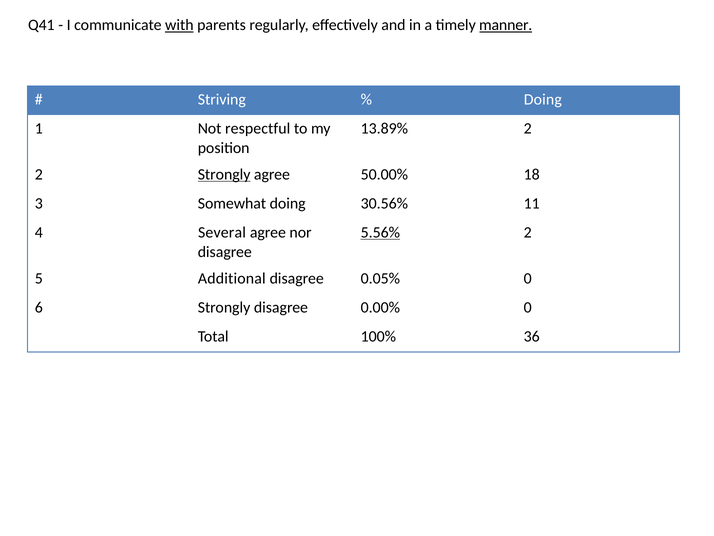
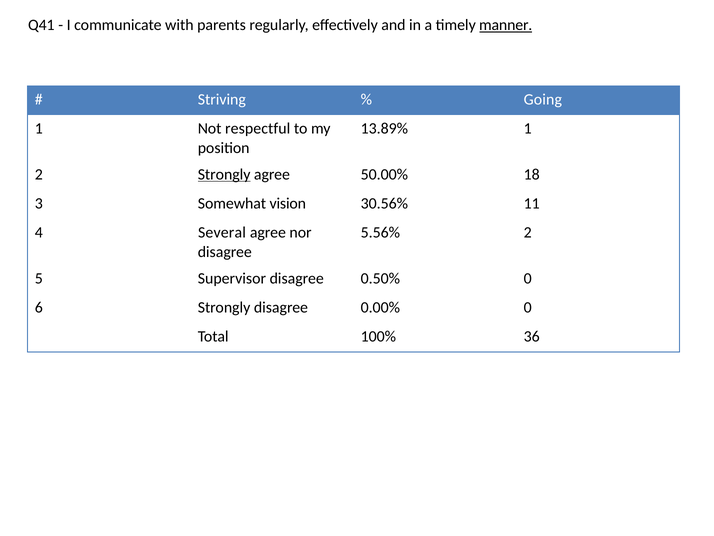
with underline: present -> none (179, 25)
Doing: Doing -> Going (543, 99)
13.89% 2: 2 -> 1 (528, 128)
Somewhat doing: doing -> vision (288, 203)
5.56% underline: present -> none (380, 232)
Additional: Additional -> Supervisor (232, 278)
0.05%: 0.05% -> 0.50% (380, 278)
